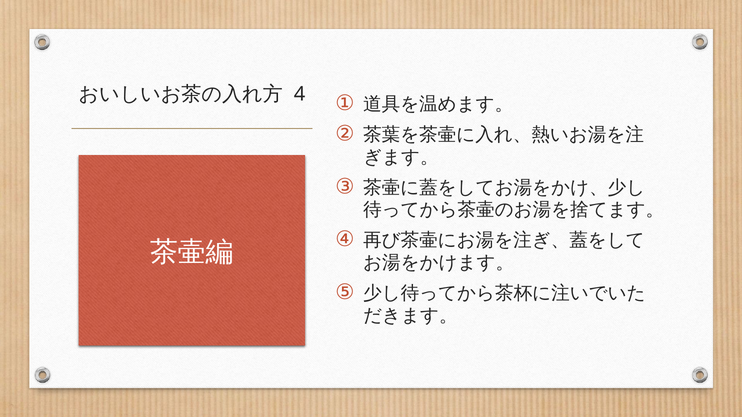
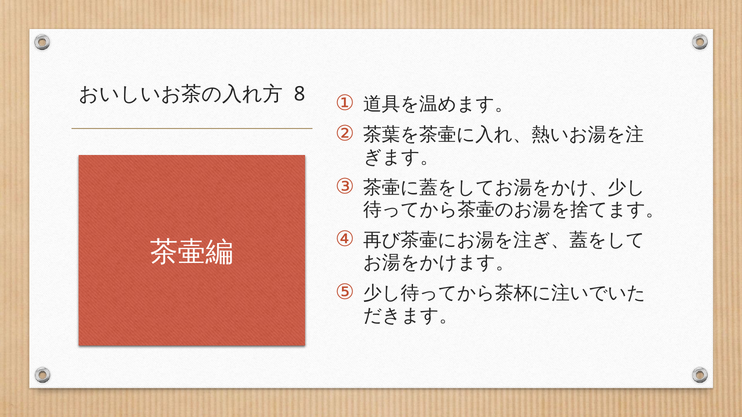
4: 4 -> 8 (300, 94)
